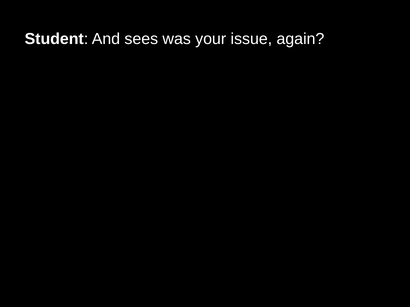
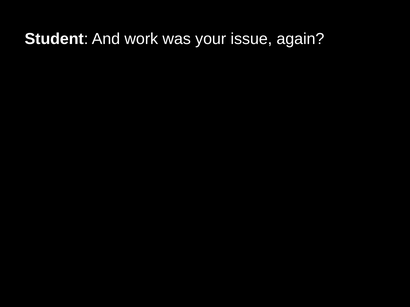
sees: sees -> work (141, 39)
